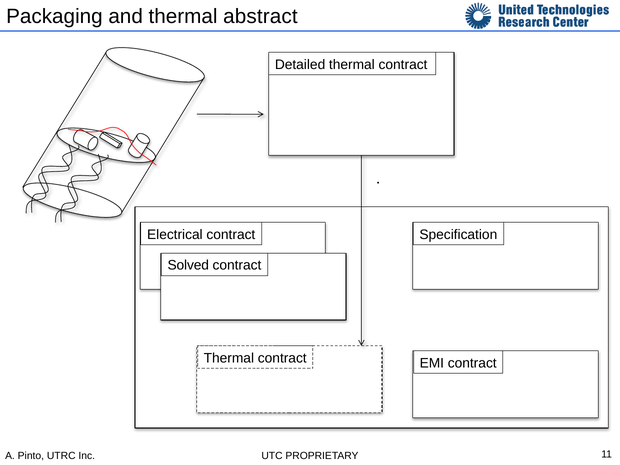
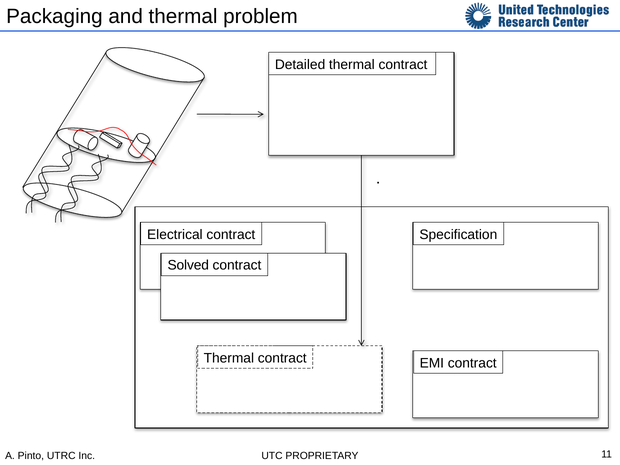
abstract: abstract -> problem (261, 17)
